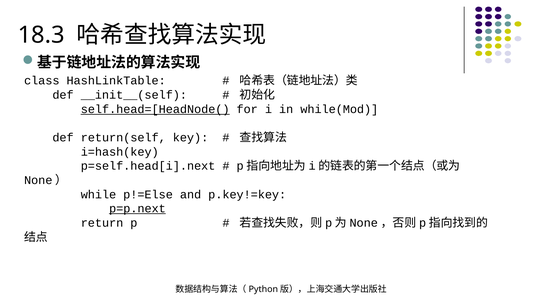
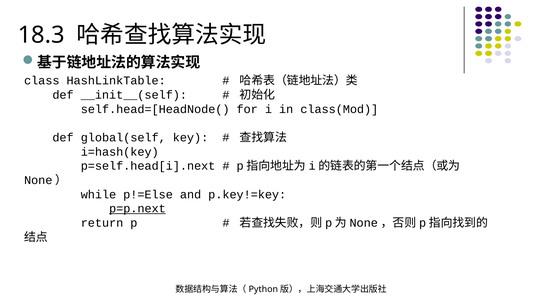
self.head=[HeadNode( underline: present -> none (155, 109)
while(Mod: while(Mod -> class(Mod (339, 109)
return(self: return(self -> global(self (123, 138)
